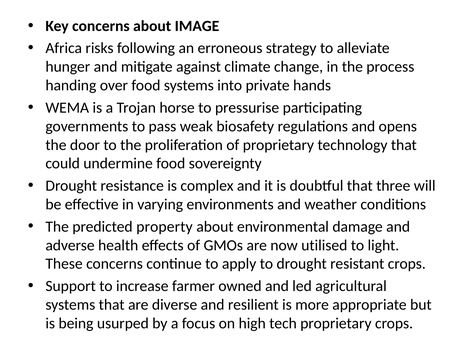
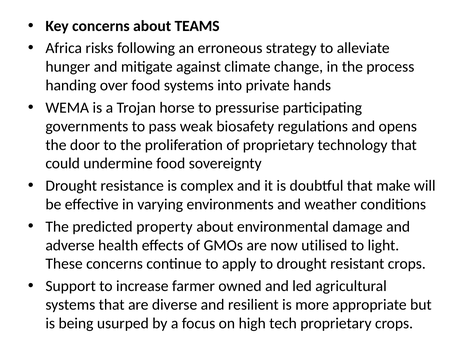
IMAGE: IMAGE -> TEAMS (197, 26)
three: three -> make (393, 186)
